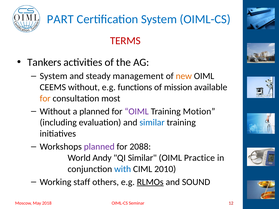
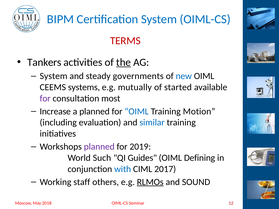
PART: PART -> BIPM (60, 19)
the underline: none -> present (124, 62)
management: management -> governments (138, 76)
new colour: orange -> blue (184, 76)
CEEMS without: without -> systems (84, 87)
functions: functions -> mutually (135, 87)
mission: mission -> started (178, 87)
for colour: orange -> purple (45, 98)
Without: Without -> Increase (55, 111)
OIML colour: purple -> blue (137, 111)
2088: 2088 -> 2019 (140, 147)
Andy: Andy -> Such (102, 158)
QI Similar: Similar -> Guides (142, 158)
Practice: Practice -> Defining (200, 158)
2010: 2010 -> 2017 (165, 169)
